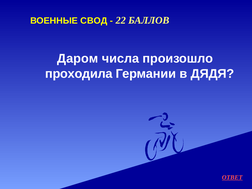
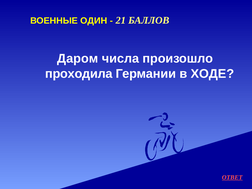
СВОД: СВОД -> ОДИН (94, 21)
22: 22 -> 21 (121, 20)
ДЯДЯ: ДЯДЯ -> ХОДЕ (212, 74)
